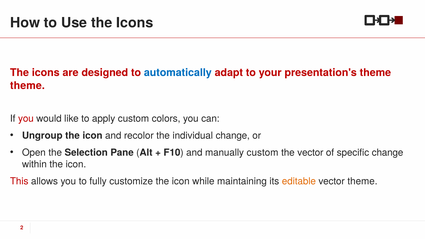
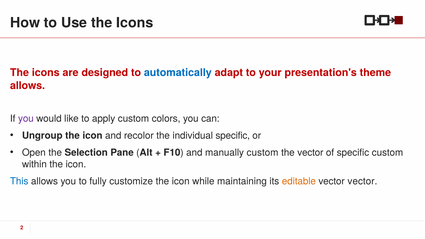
theme: theme -> allows (28, 86)
you colour: red -> purple (26, 119)
individual change: change -> specific (233, 136)
specific change: change -> custom (387, 153)
This colour: red -> blue (19, 181)
vector theme: theme -> vector (362, 181)
